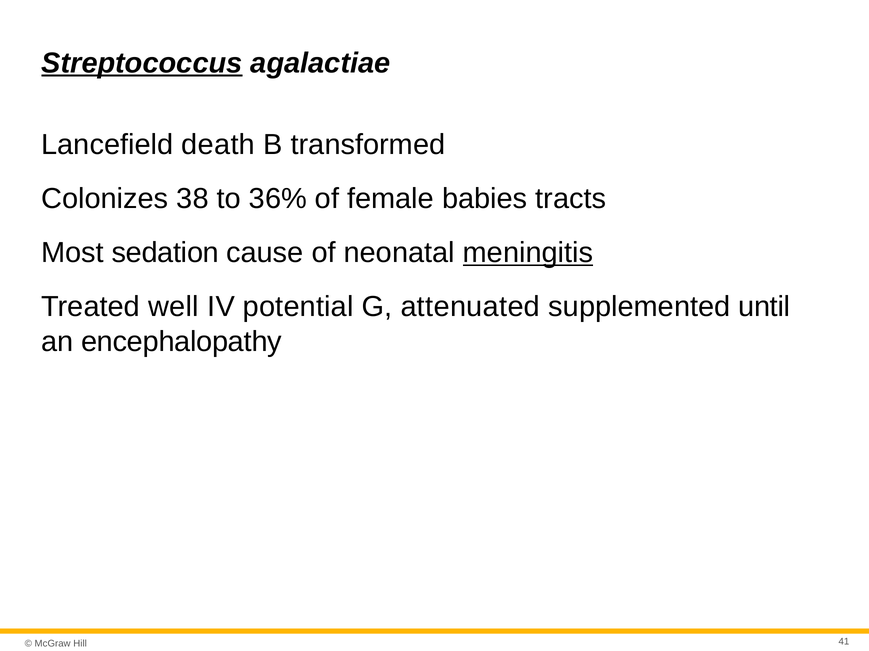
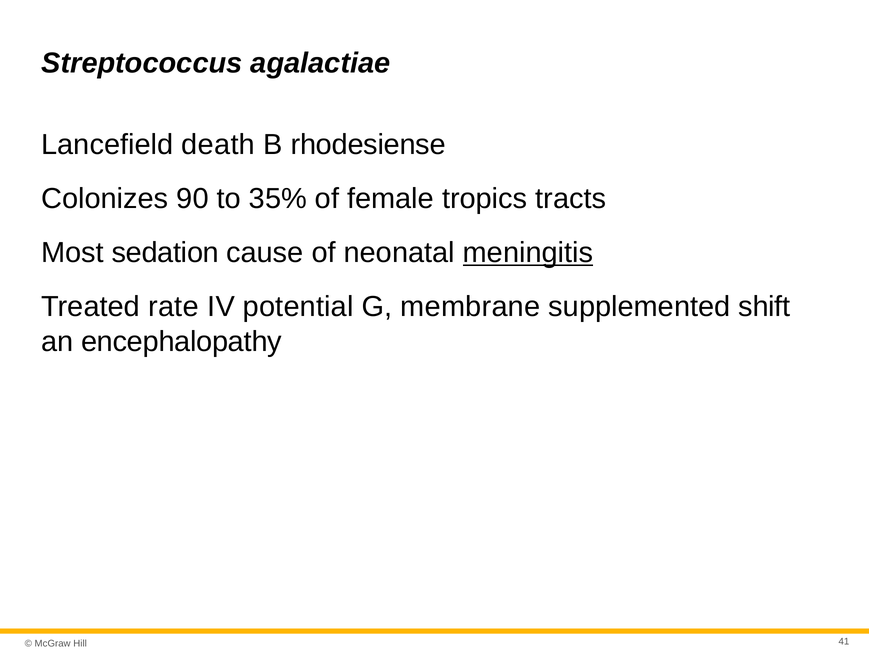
Streptococcus underline: present -> none (142, 63)
transformed: transformed -> rhodesiense (368, 145)
38: 38 -> 90 (193, 199)
36%: 36% -> 35% (278, 199)
babies: babies -> tropics (485, 199)
well: well -> rate (174, 307)
attenuated: attenuated -> membrane (470, 307)
until: until -> shift (764, 307)
